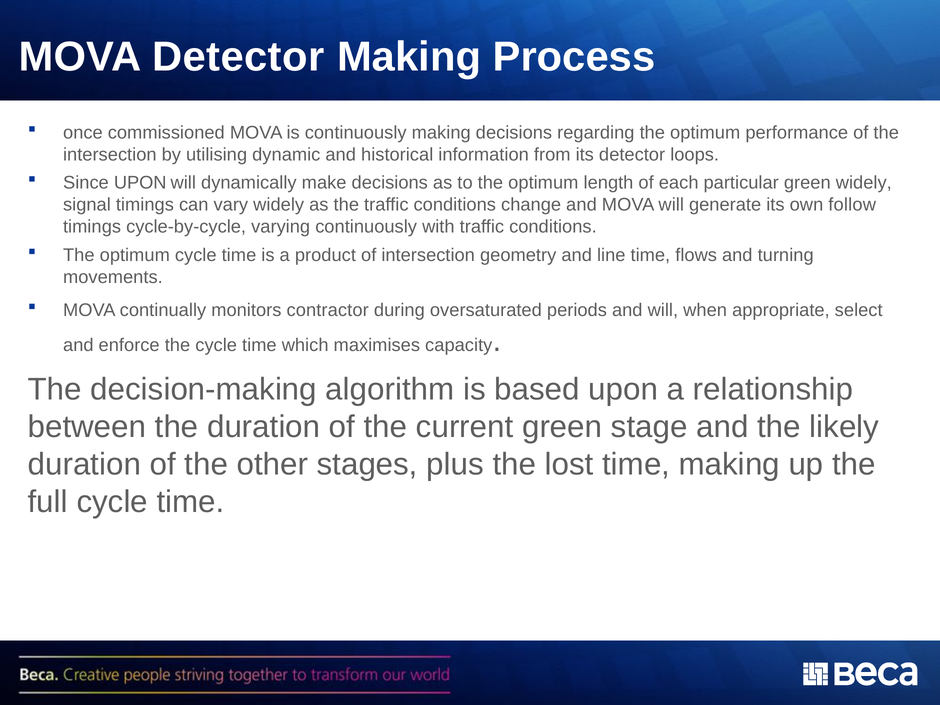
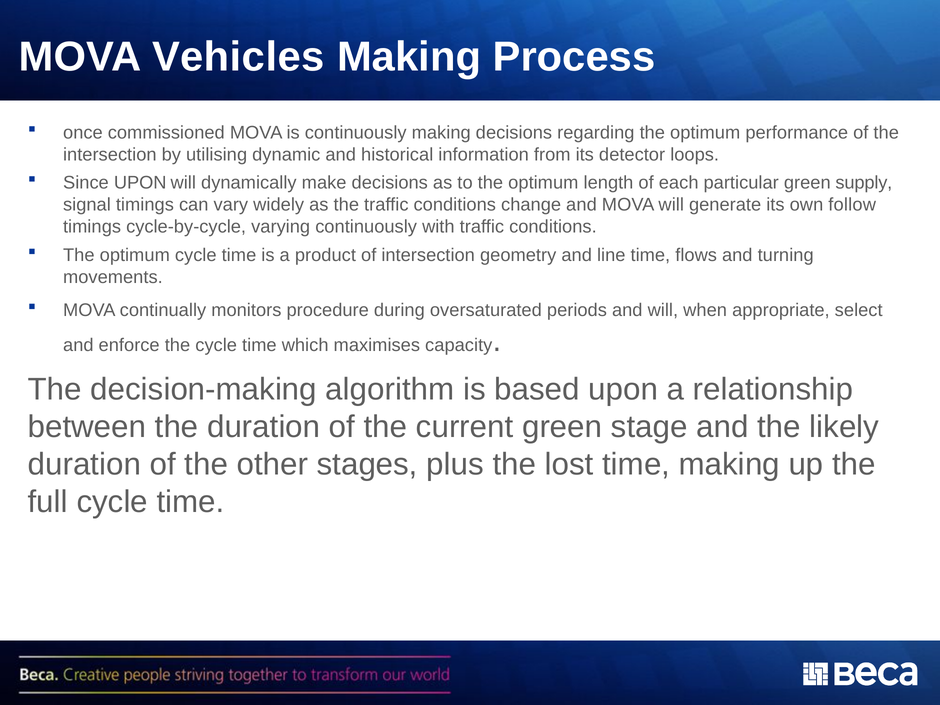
MOVA Detector: Detector -> Vehicles (238, 57)
green widely: widely -> supply (864, 183)
contractor: contractor -> procedure (328, 310)
